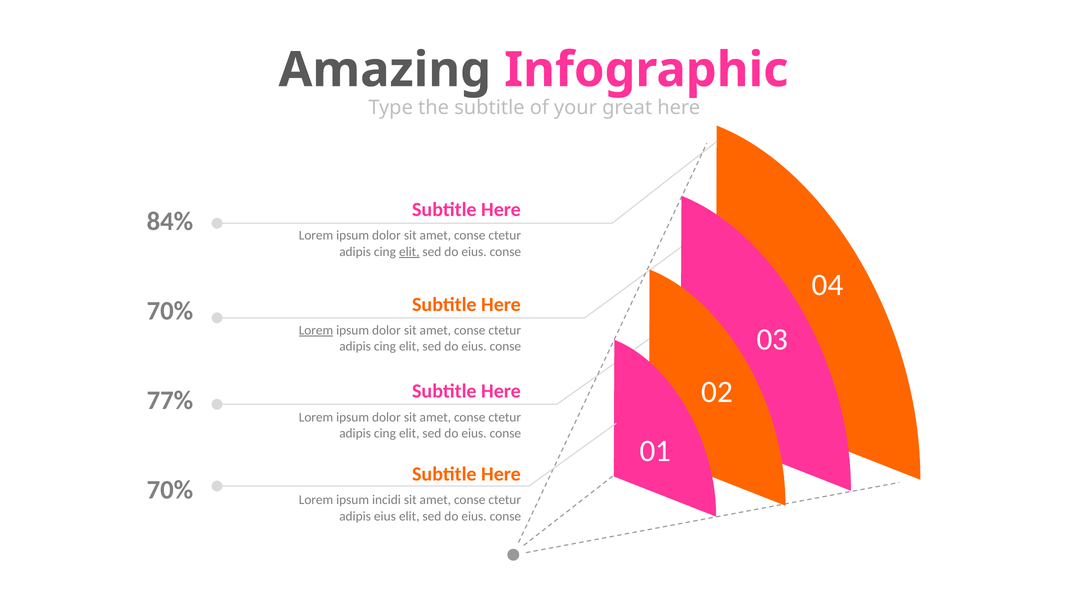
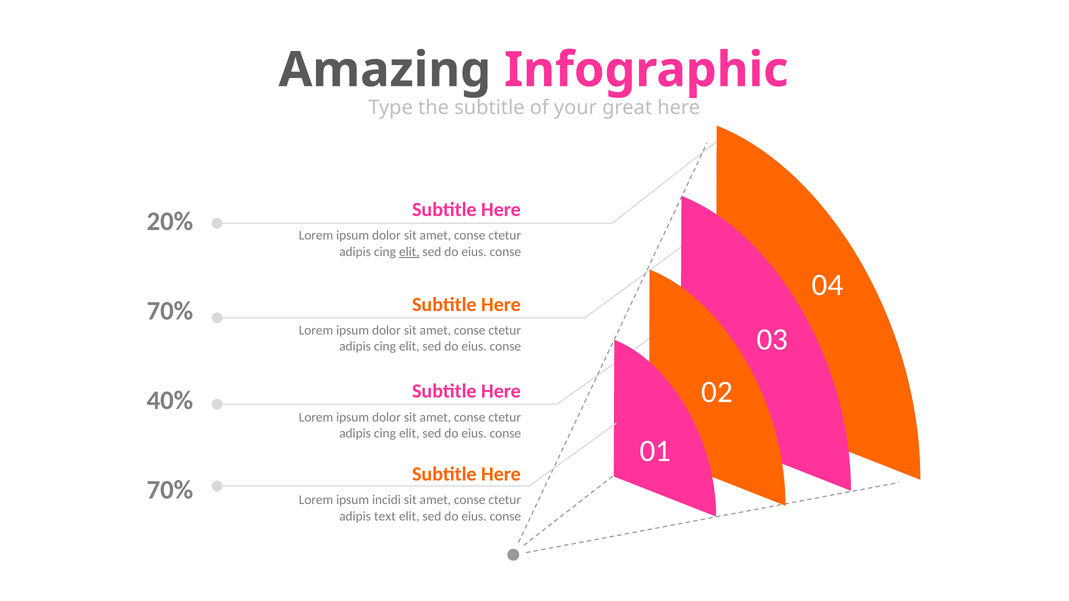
84%: 84% -> 20% (170, 222)
Lorem underline: present -> none (316, 331)
77%: 77% -> 40% (170, 401)
adipis eius: eius -> text (385, 516)
